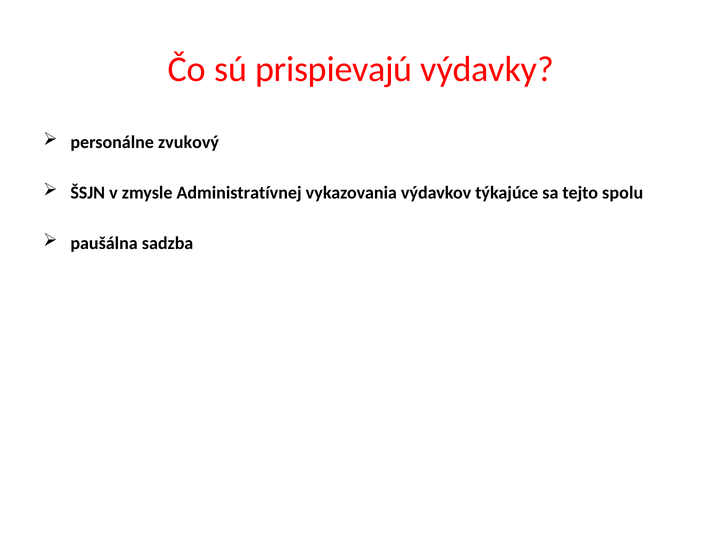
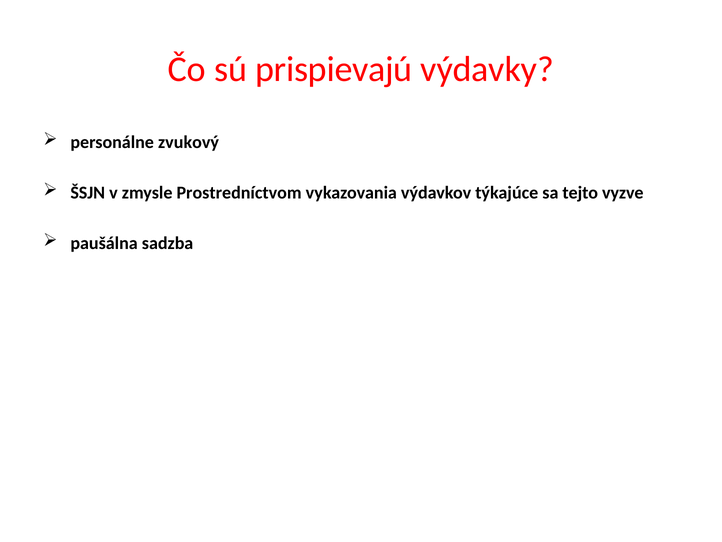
Administratívnej: Administratívnej -> Prostredníctvom (239, 193)
spolu: spolu -> vyzve (623, 193)
